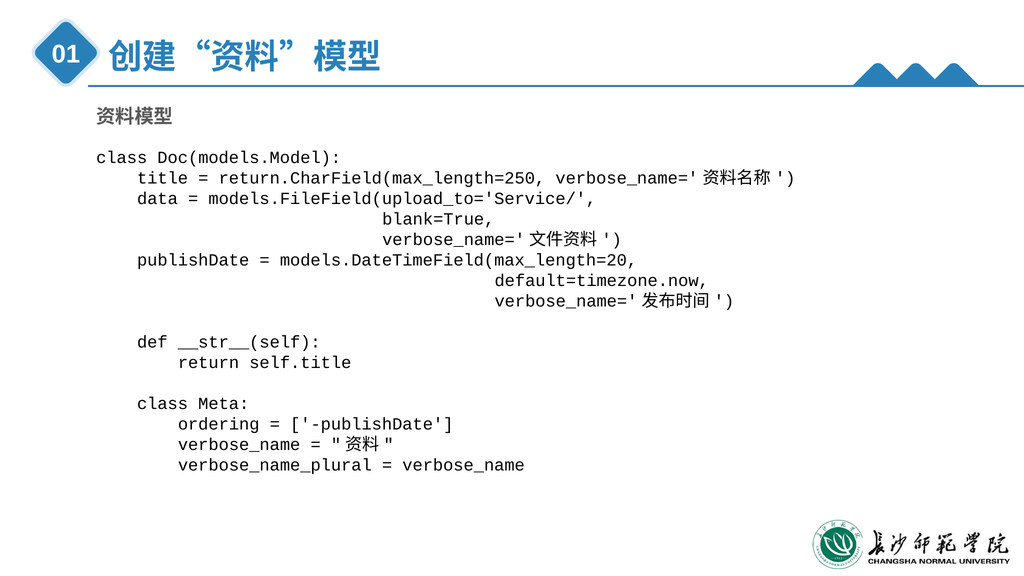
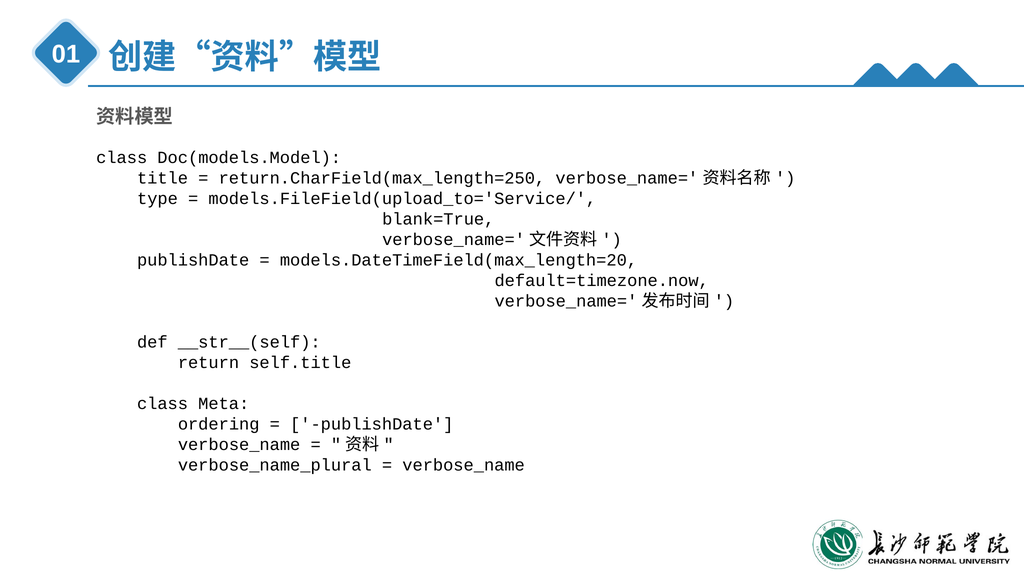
data: data -> type (157, 199)
